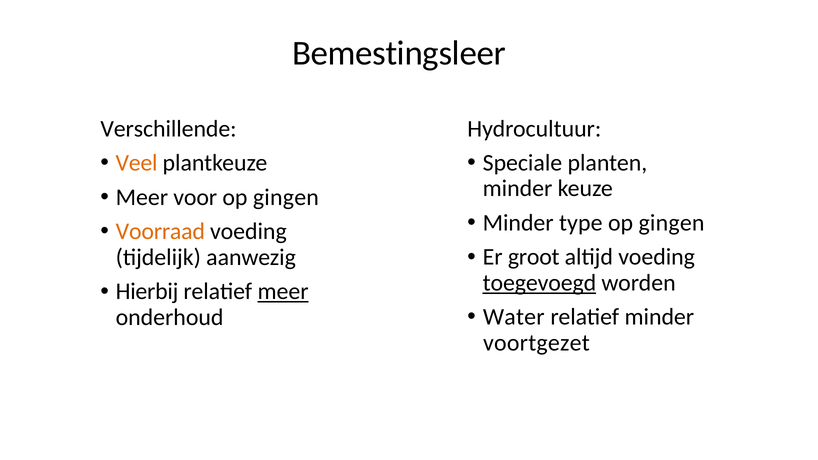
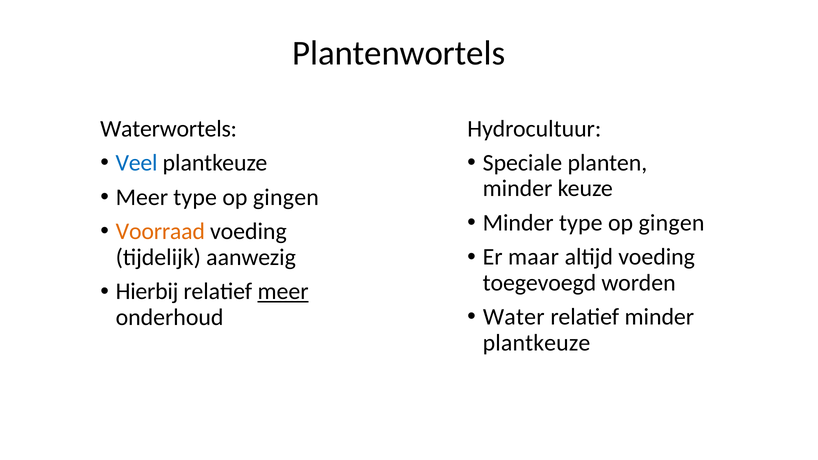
Bemestingsleer: Bemestingsleer -> Plantenwortels (399, 53)
Verschillende: Verschillende -> Waterwortels (169, 129)
Veel colour: orange -> blue (137, 163)
Meer voor: voor -> type (195, 197)
groot: groot -> maar (533, 257)
toegevoegd underline: present -> none (539, 283)
voortgezet: voortgezet -> plantkeuze (536, 343)
